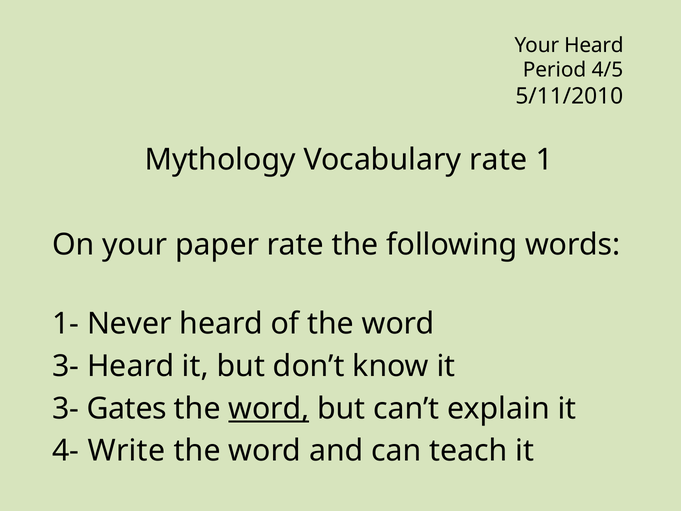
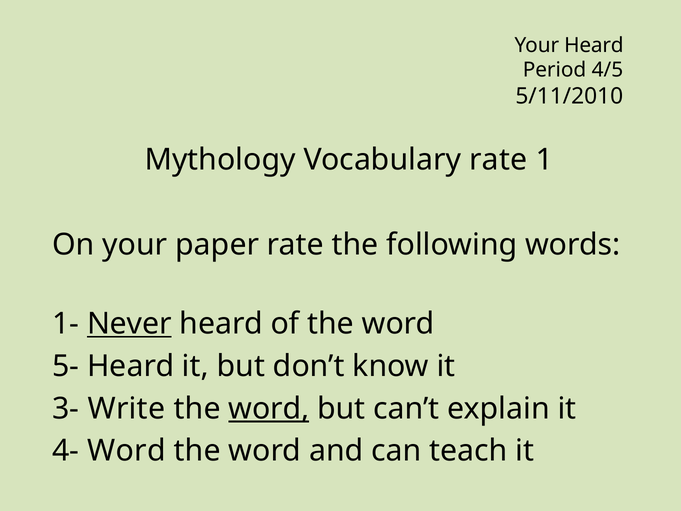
Never underline: none -> present (129, 324)
3-: 3- -> 5- (66, 366)
Gates: Gates -> Write (126, 408)
4- Write: Write -> Word (126, 451)
